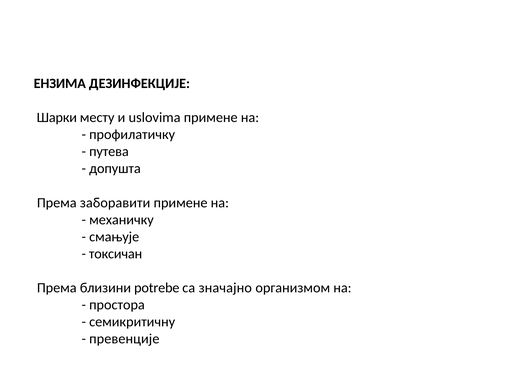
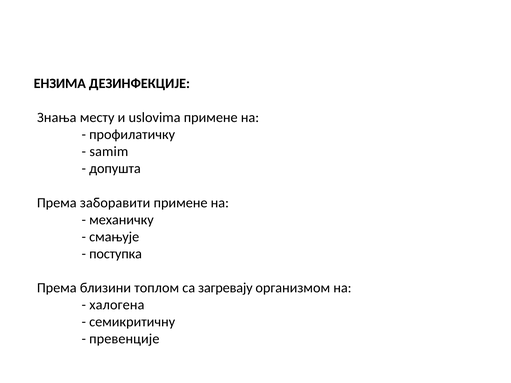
Шарки: Шарки -> Знања (57, 118)
путева: путева -> samim (109, 152)
токсичан: токсичан -> поступка (116, 254)
potrebe: potrebe -> топлом (157, 288)
значајно: значајно -> загревају (225, 288)
простора: простора -> халогена (117, 305)
